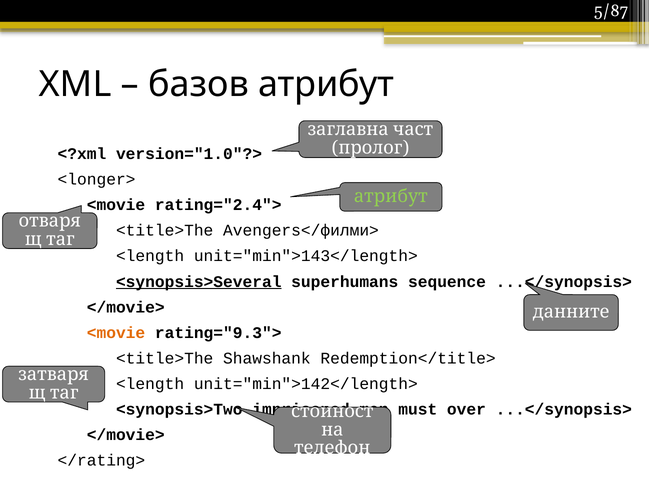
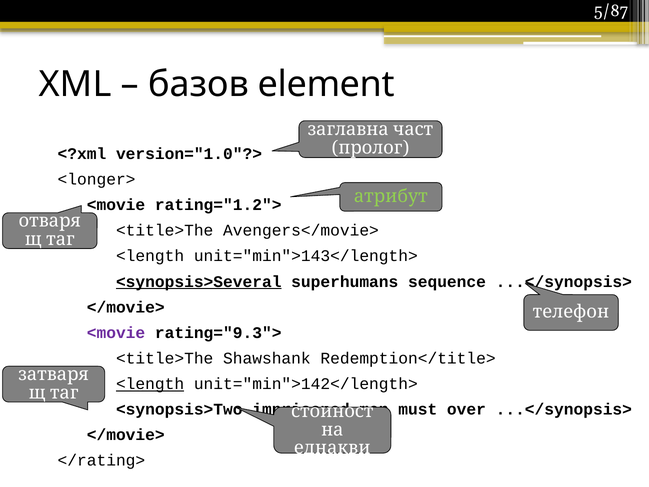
базов атрибут: атрибут -> element (326, 84)
rating="2.4">: rating="2.4"> -> rating="1.2"> (218, 205)
Avengers</филми>: Avengers</филми> -> Avengers</movie> (301, 230)
данните: данните -> телефон (571, 312)
<movie colour: orange -> purple (116, 333)
<length underline: none -> present (150, 384)
телефон: телефон -> еднакви (332, 448)
